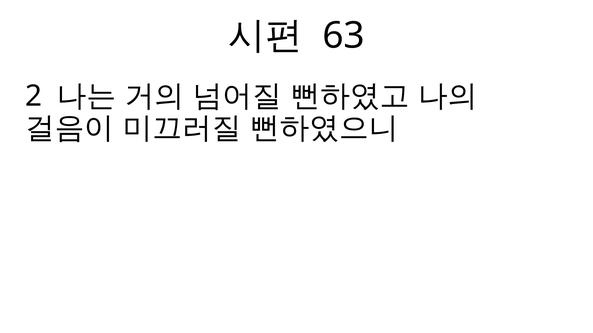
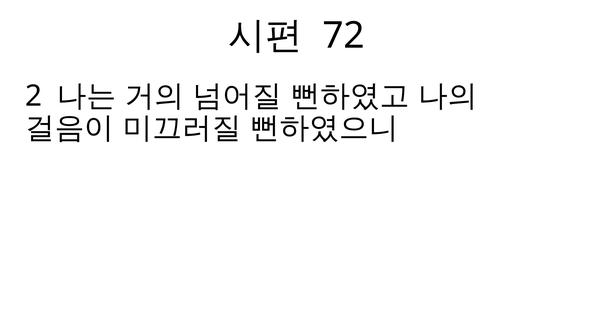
63: 63 -> 72 (344, 36)
